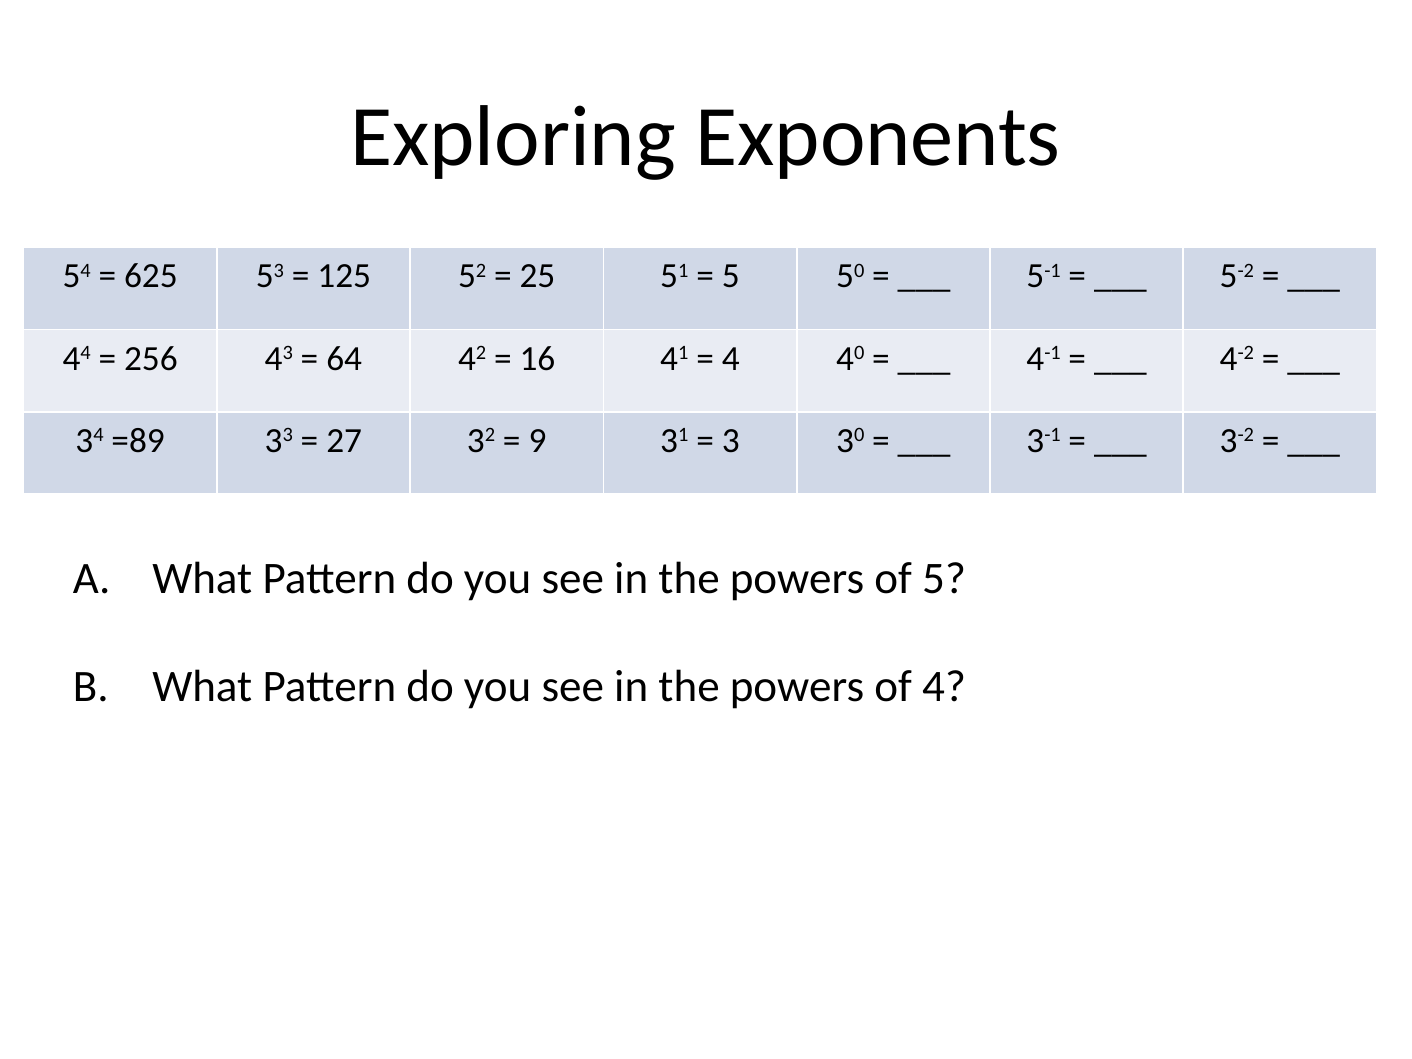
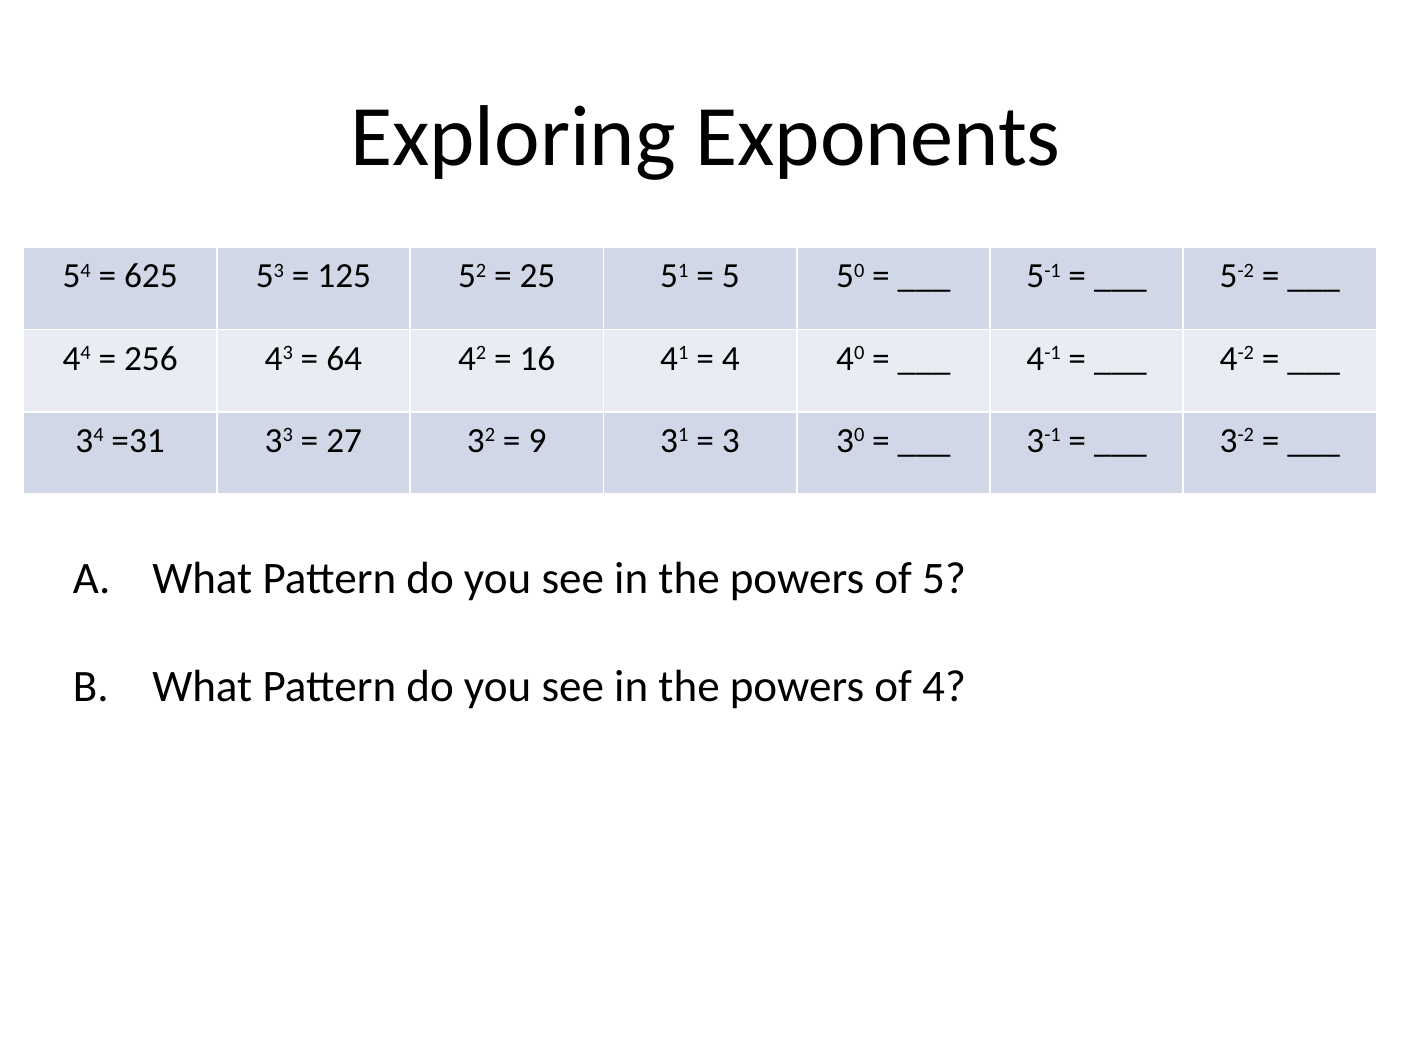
=89: =89 -> =31 (138, 441)
